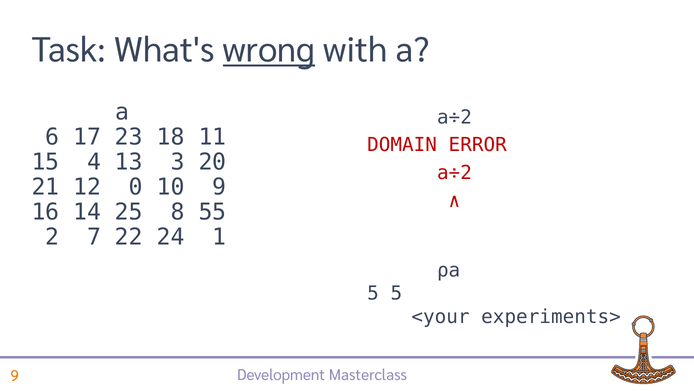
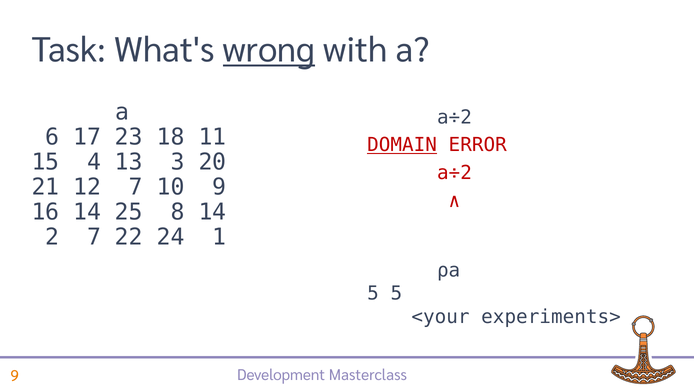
DOMAIN underline: none -> present (402, 145)
12 0: 0 -> 7 (136, 187)
8 55: 55 -> 14 (212, 212)
